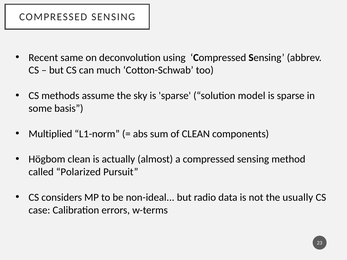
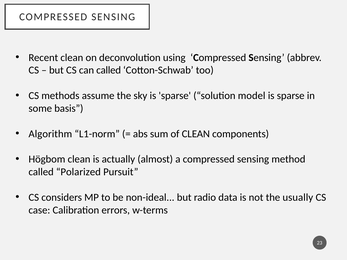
Recent same: same -> clean (72, 58)
can much: much -> called (109, 70)
Multiplied: Multiplied -> Algorithm (50, 134)
